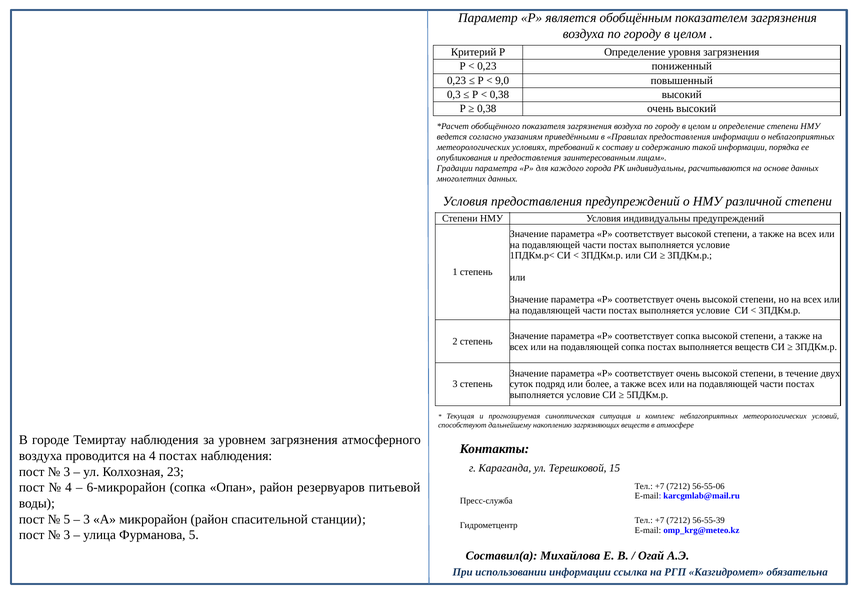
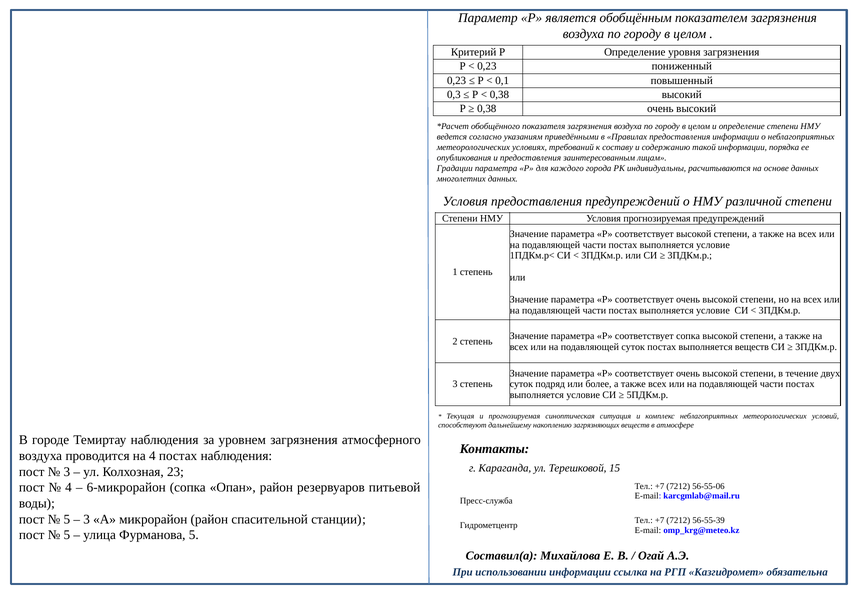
9,0: 9,0 -> 0,1 (502, 80)
Условия индивидуальны: индивидуальны -> прогнозируемая (657, 219)
подавляющей сопка: сопка -> суток (633, 347)
3: 3 -> 5 (67, 535)
